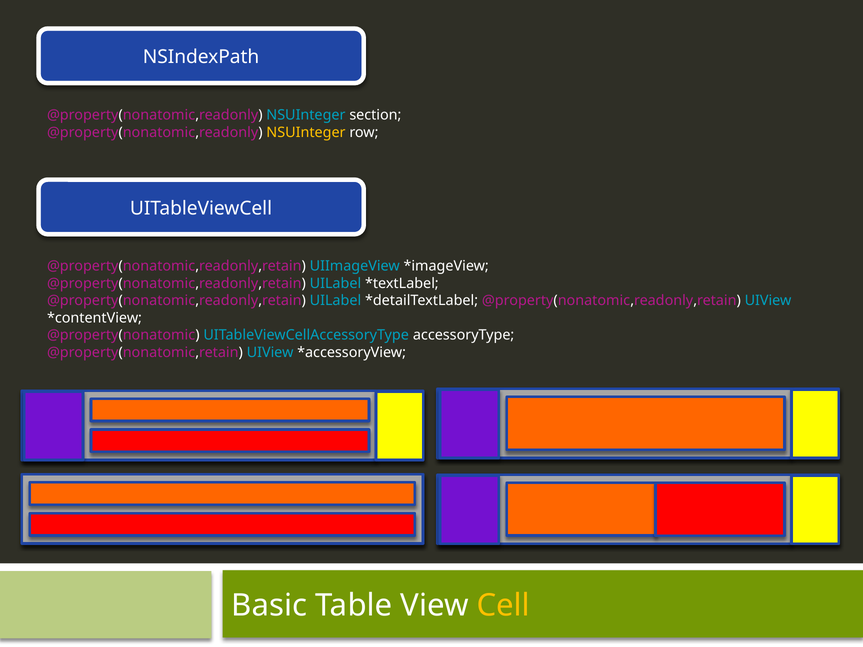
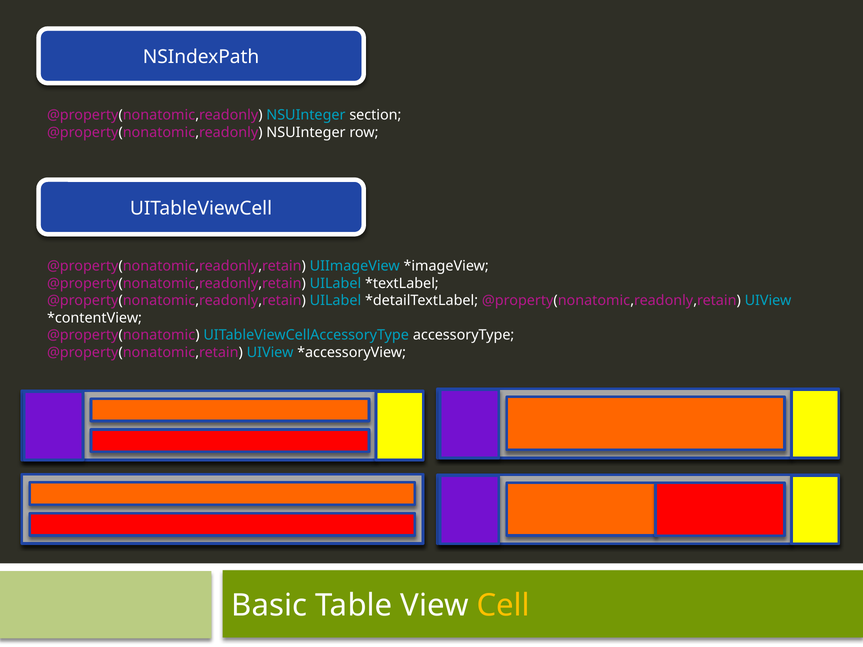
NSUInteger colour: yellow -> white (306, 132)
